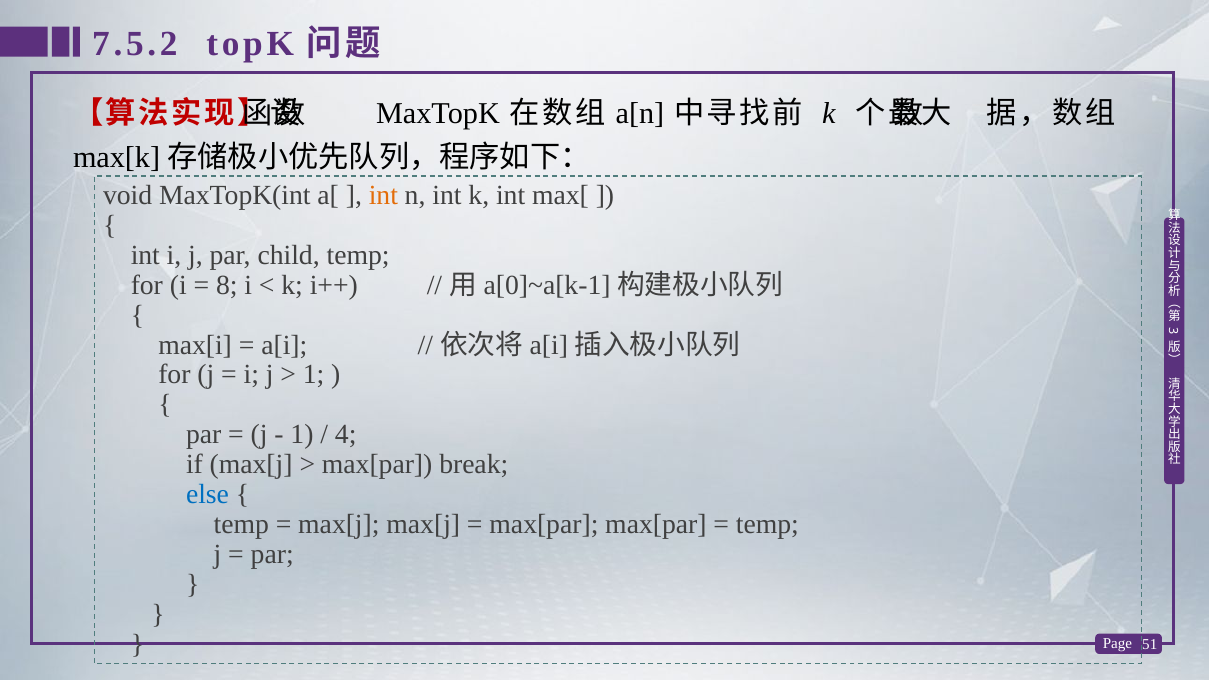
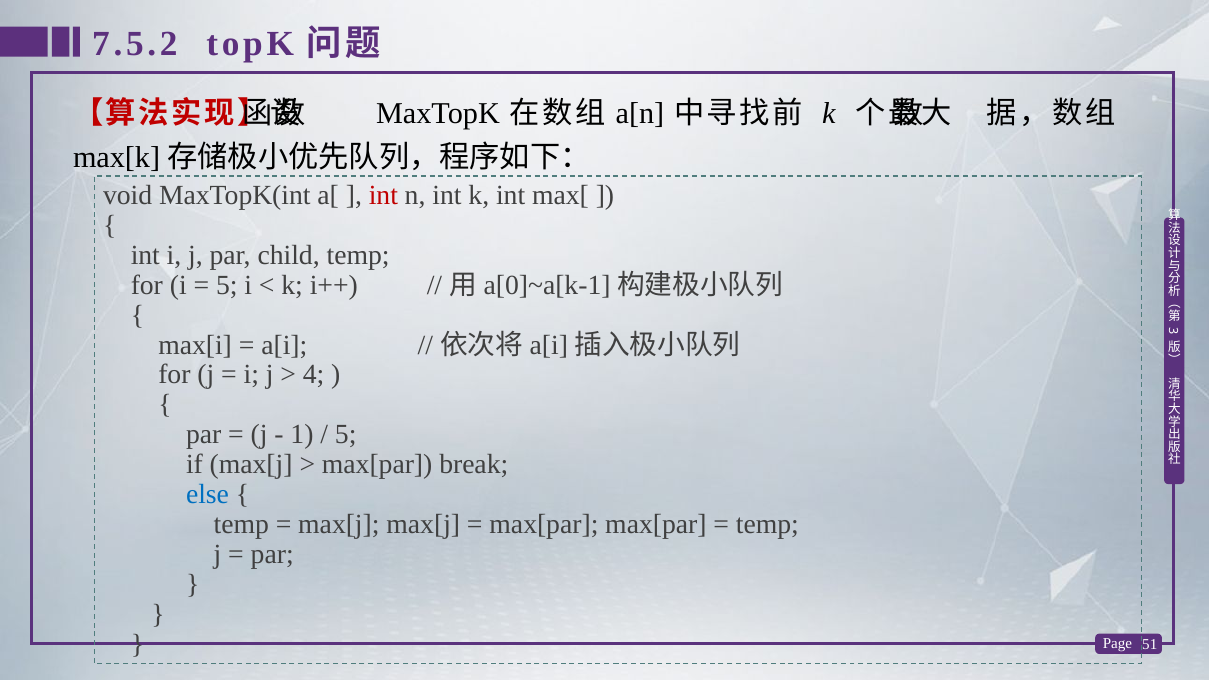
int colour: orange -> red (383, 195)
8: 8 -> 5 (227, 285)
1: 1 -> 4 (314, 375)
4: 4 -> 5 (346, 435)
